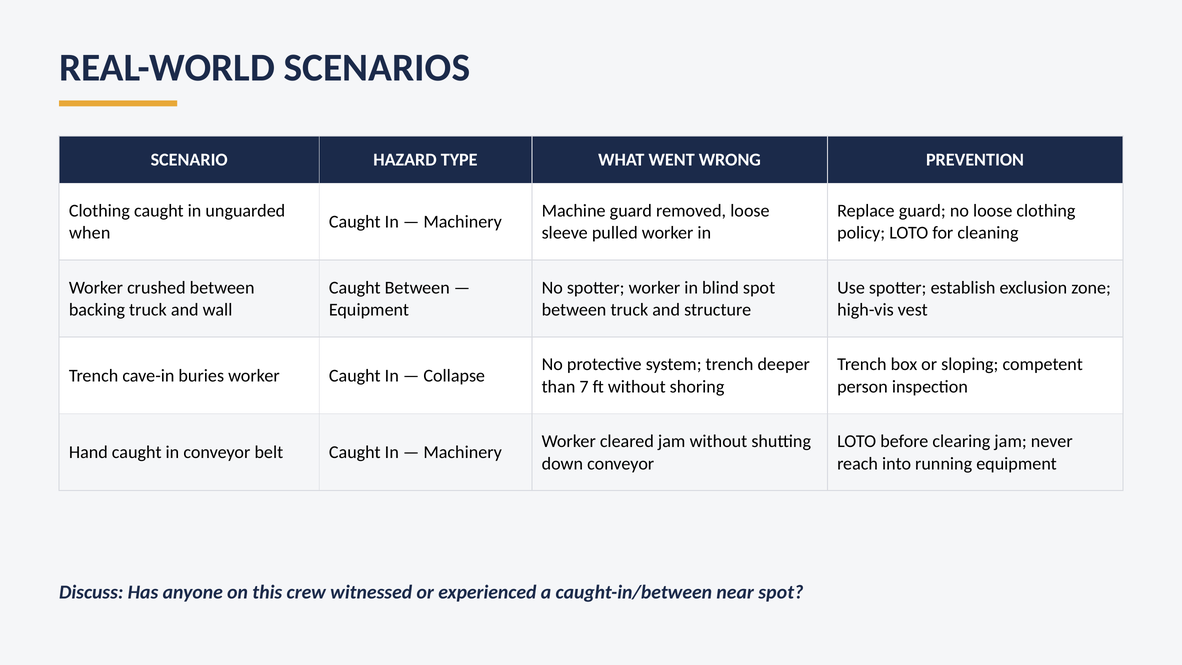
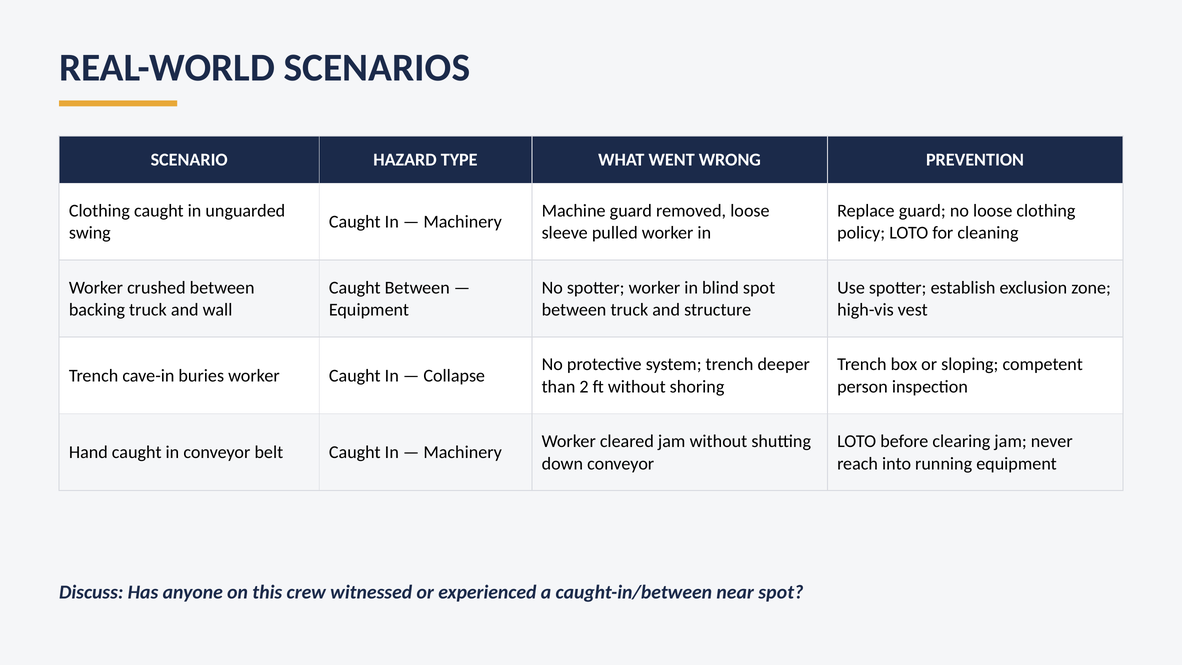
when: when -> swing (90, 233)
7: 7 -> 2 (584, 387)
